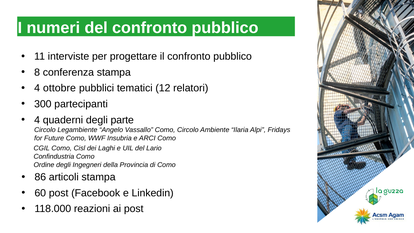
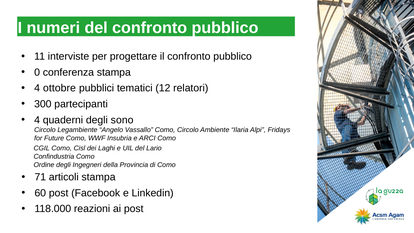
8: 8 -> 0 (37, 72)
parte: parte -> sono (122, 120)
86: 86 -> 71 (40, 177)
